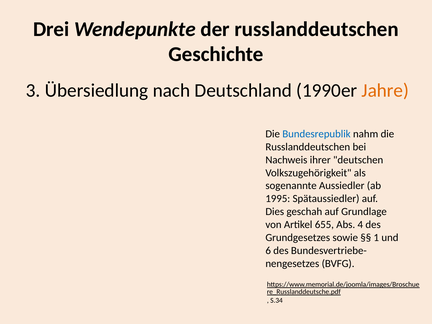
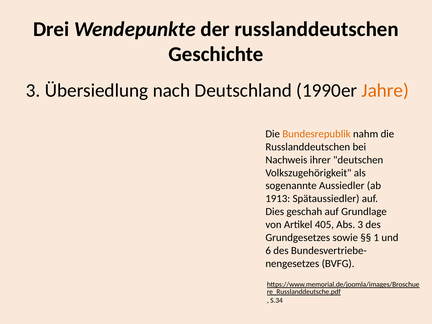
Bundesrepublik colour: blue -> orange (316, 134)
1995: 1995 -> 1913 (278, 199)
655: 655 -> 405 (324, 225)
Abs 4: 4 -> 3 (360, 225)
